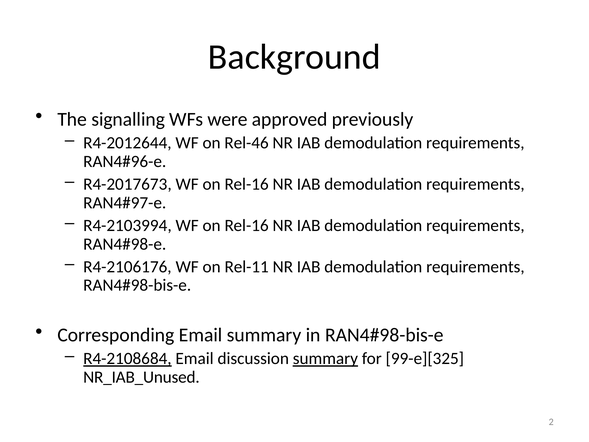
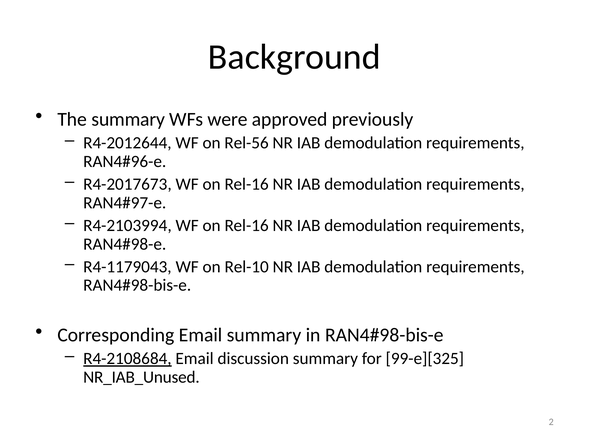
The signalling: signalling -> summary (128, 119)
Rel-46: Rel-46 -> Rel-56 (247, 143)
R4-2106176: R4-2106176 -> R4-1179043 (127, 267)
Rel-11: Rel-11 -> Rel-10 (247, 267)
summary underline: present -> none (325, 358)
